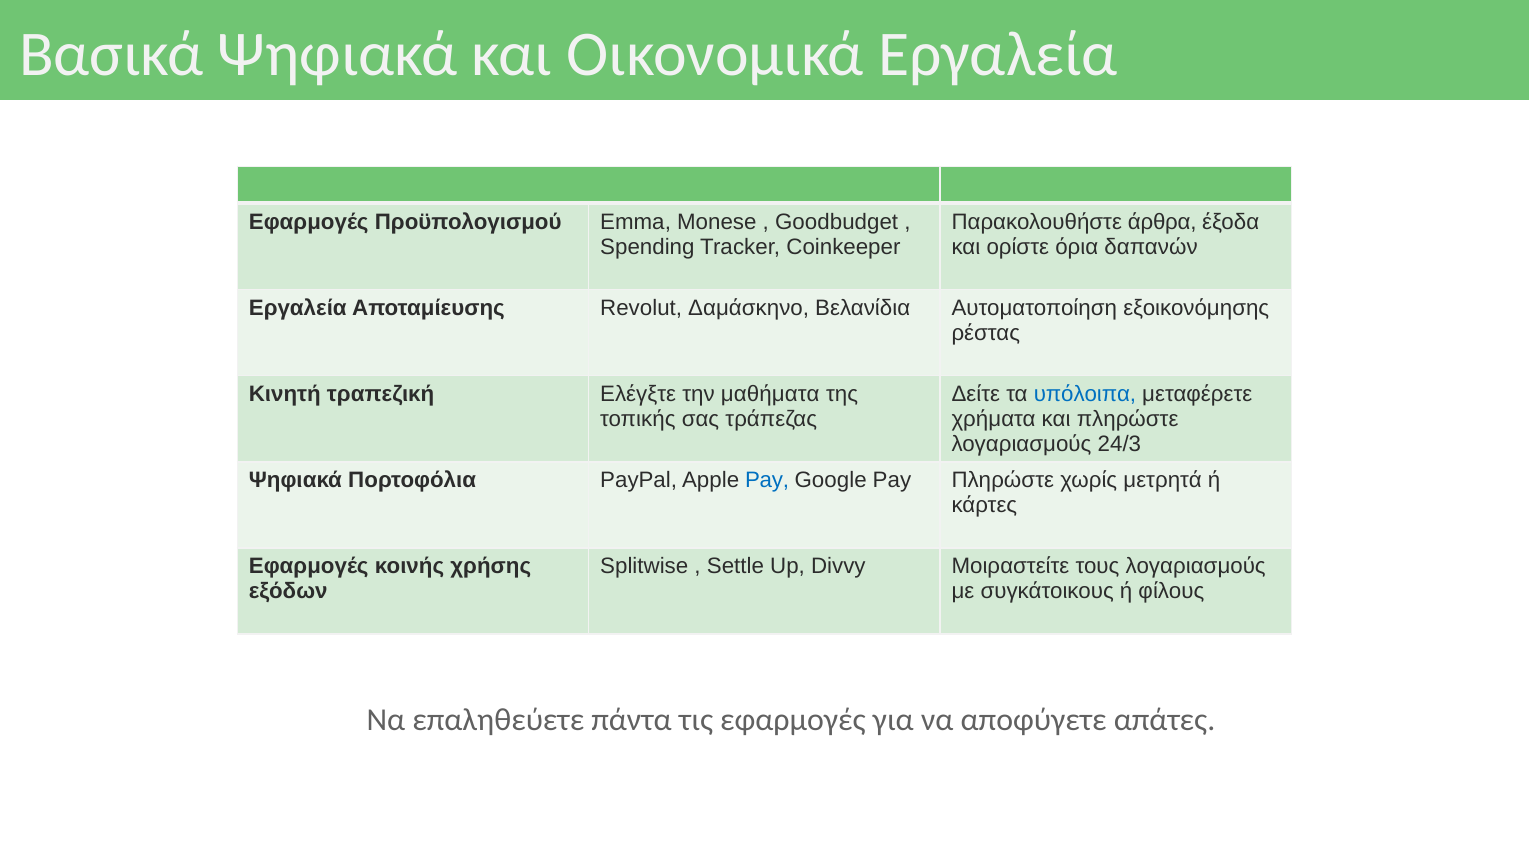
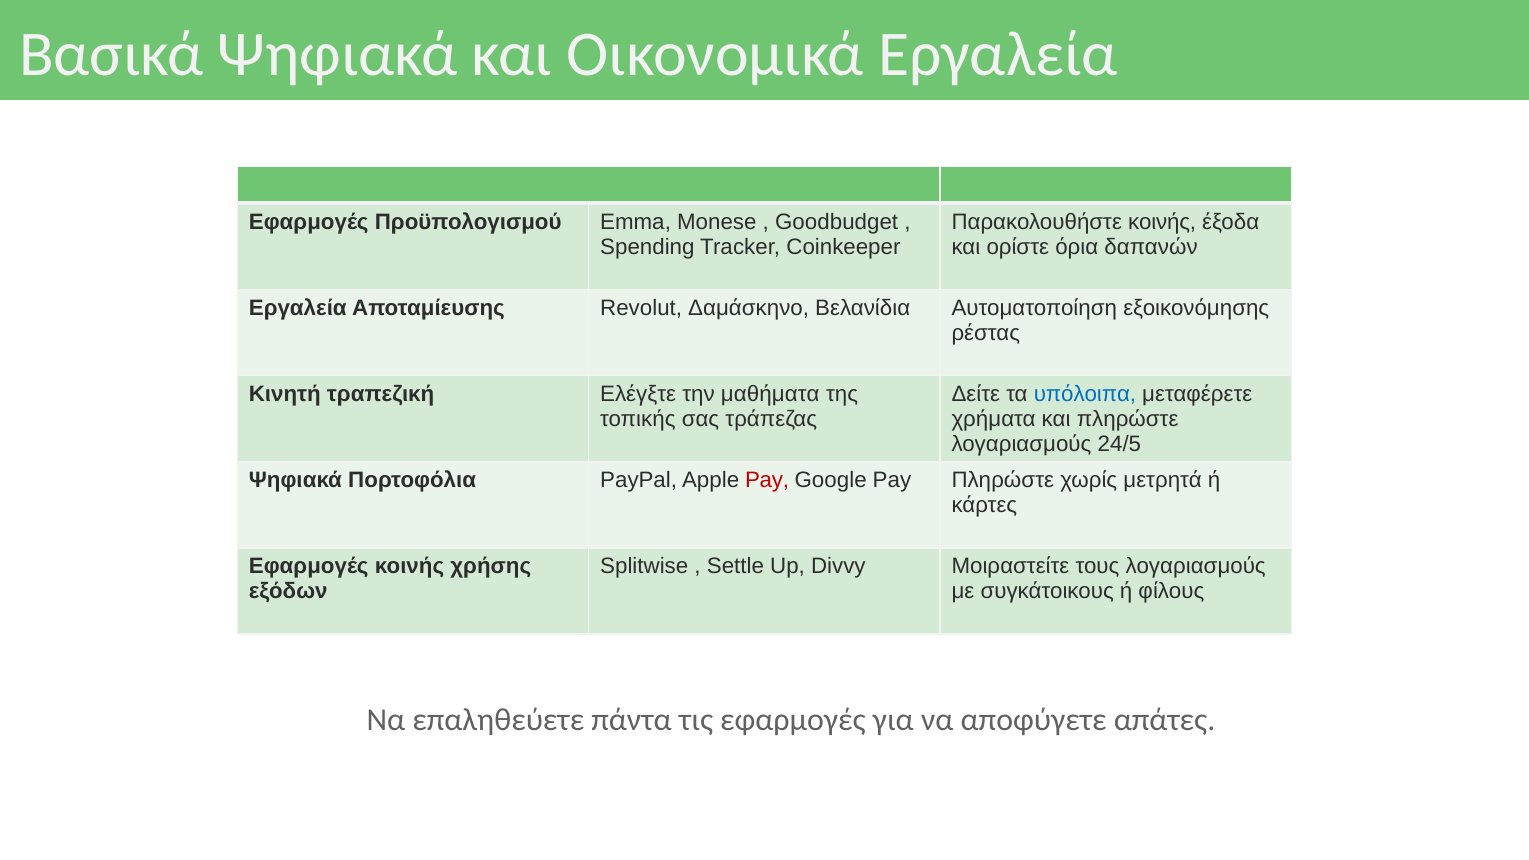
Παρακολουθήστε άρθρα: άρθρα -> κοινής (1162, 222)
24/3: 24/3 -> 24/5 (1119, 444)
Pay colour: blue -> red (767, 481)
